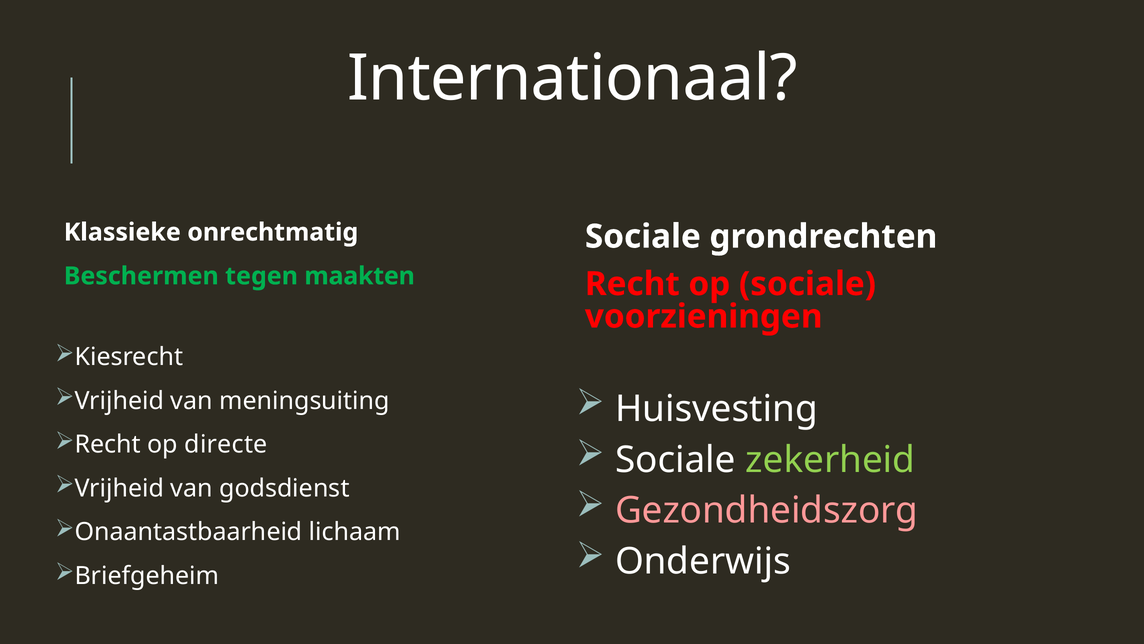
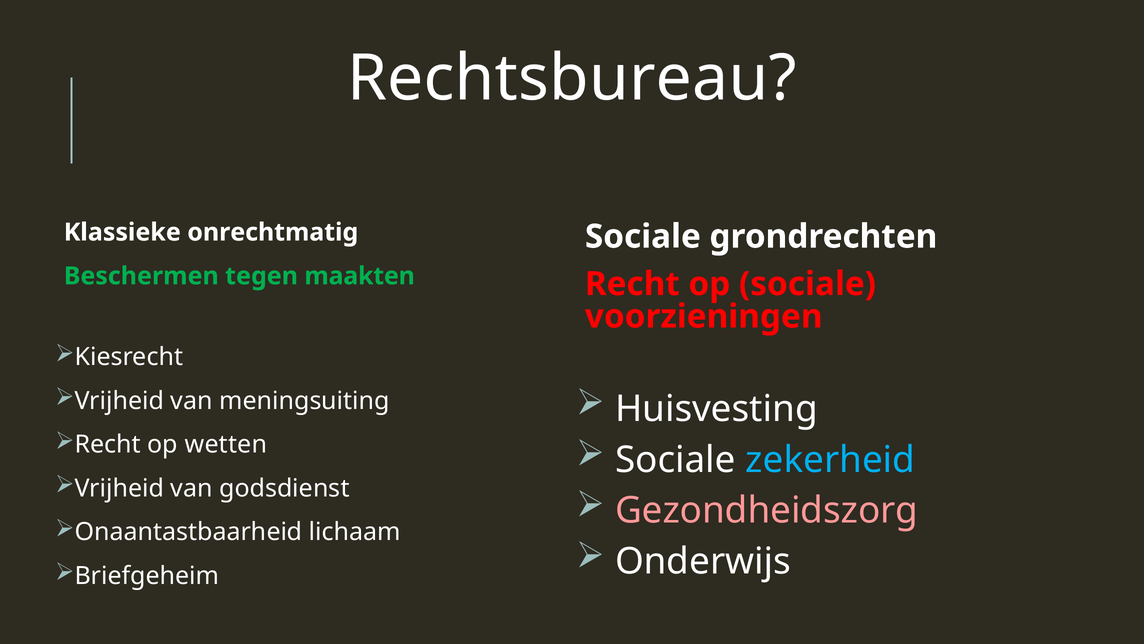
Internationaal: Internationaal -> Rechtsbureau (572, 78)
directe: directe -> wetten (226, 444)
zekerheid colour: light green -> light blue (830, 459)
